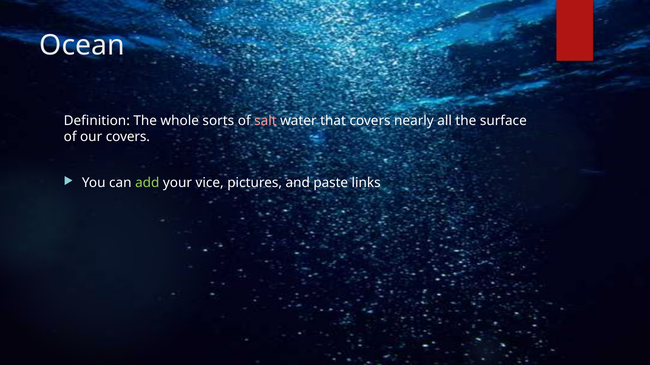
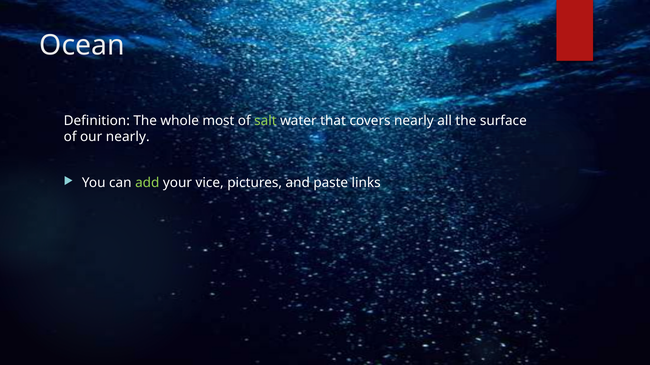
sorts: sorts -> most (218, 121)
salt colour: pink -> light green (265, 121)
our covers: covers -> nearly (128, 137)
